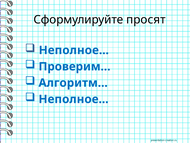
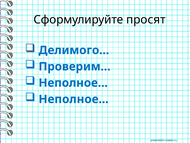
Неполное…: Неполное… -> Делимого… (74, 50)
Алгоритм…: Алгоритм… -> Неполное… (73, 83)
